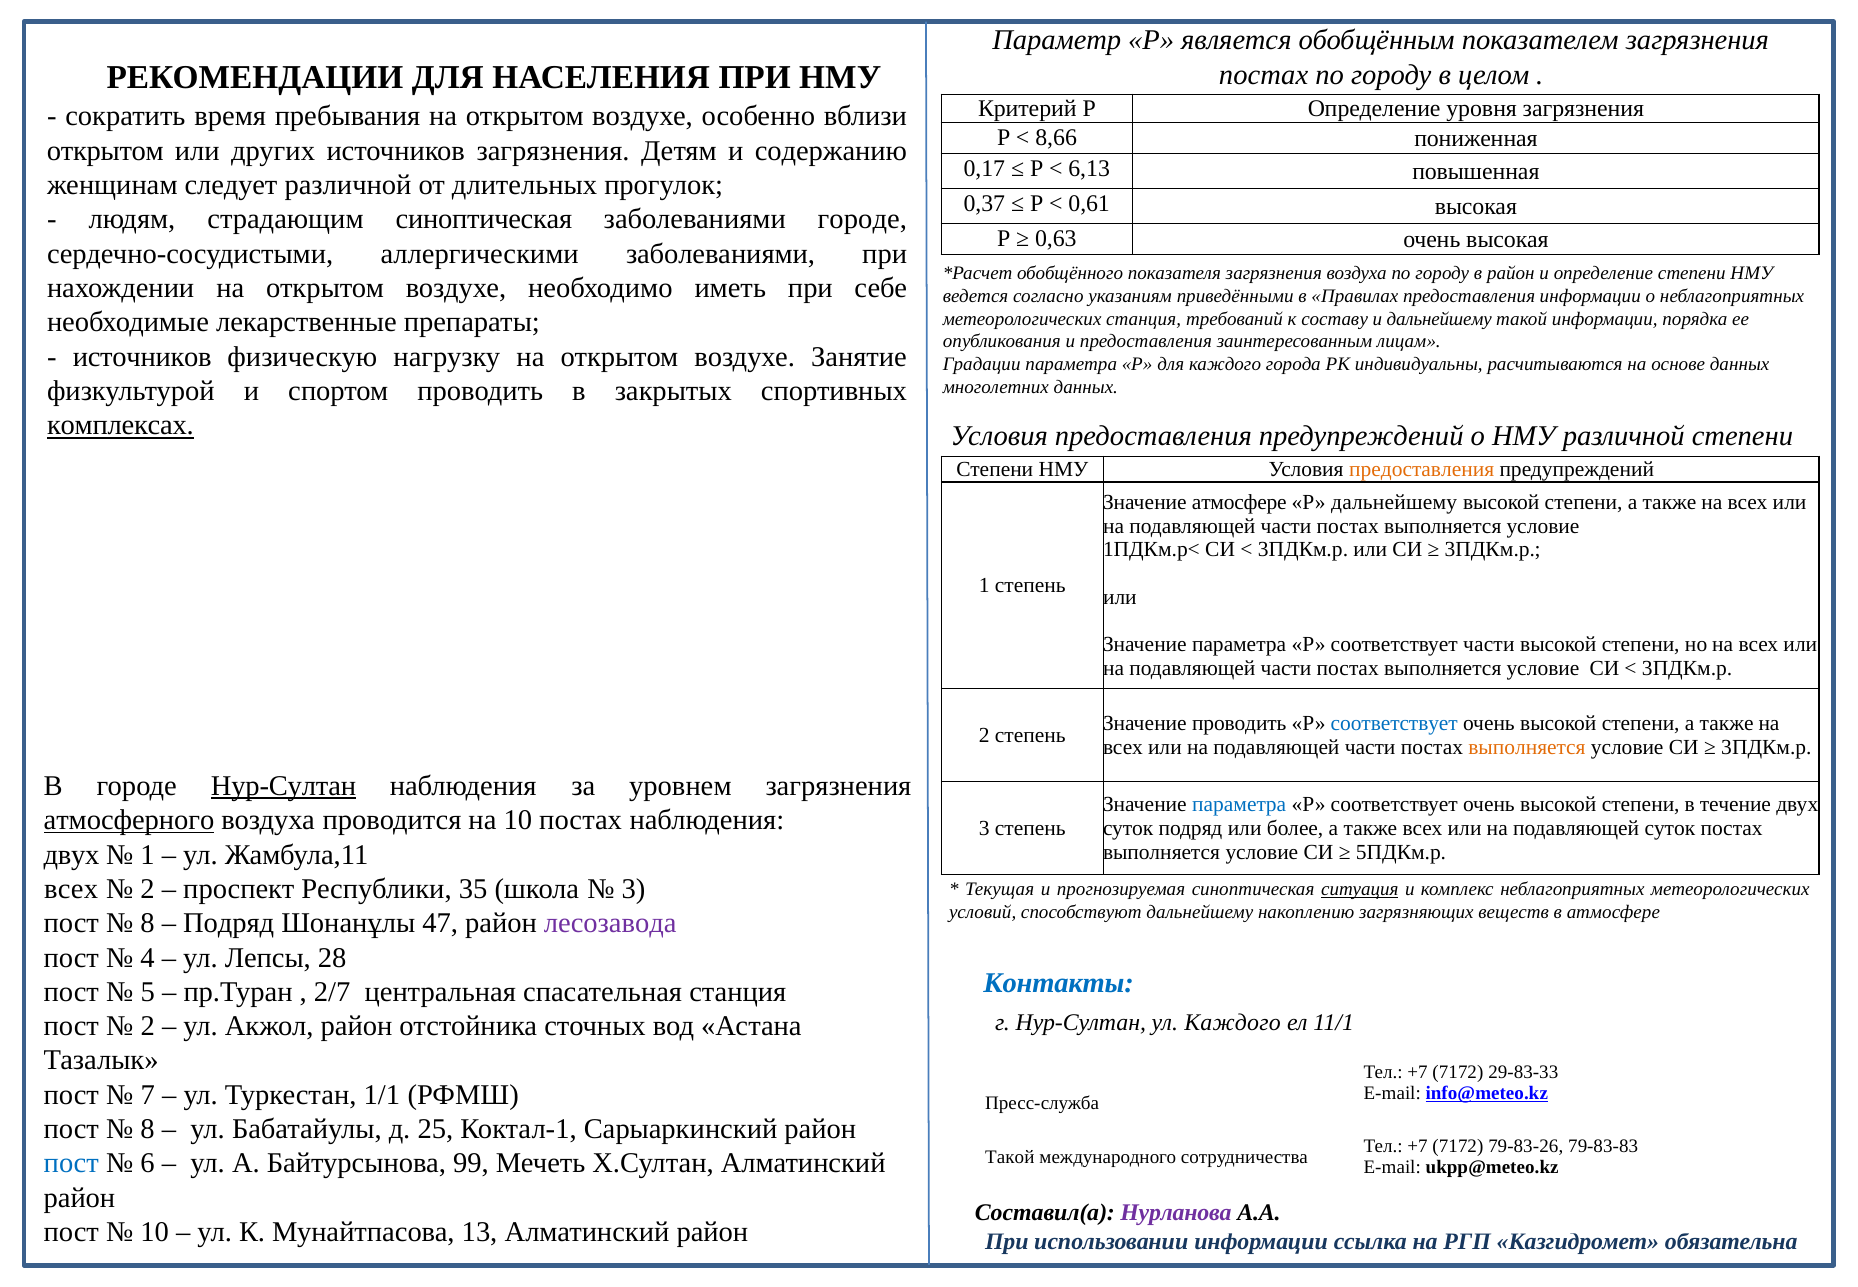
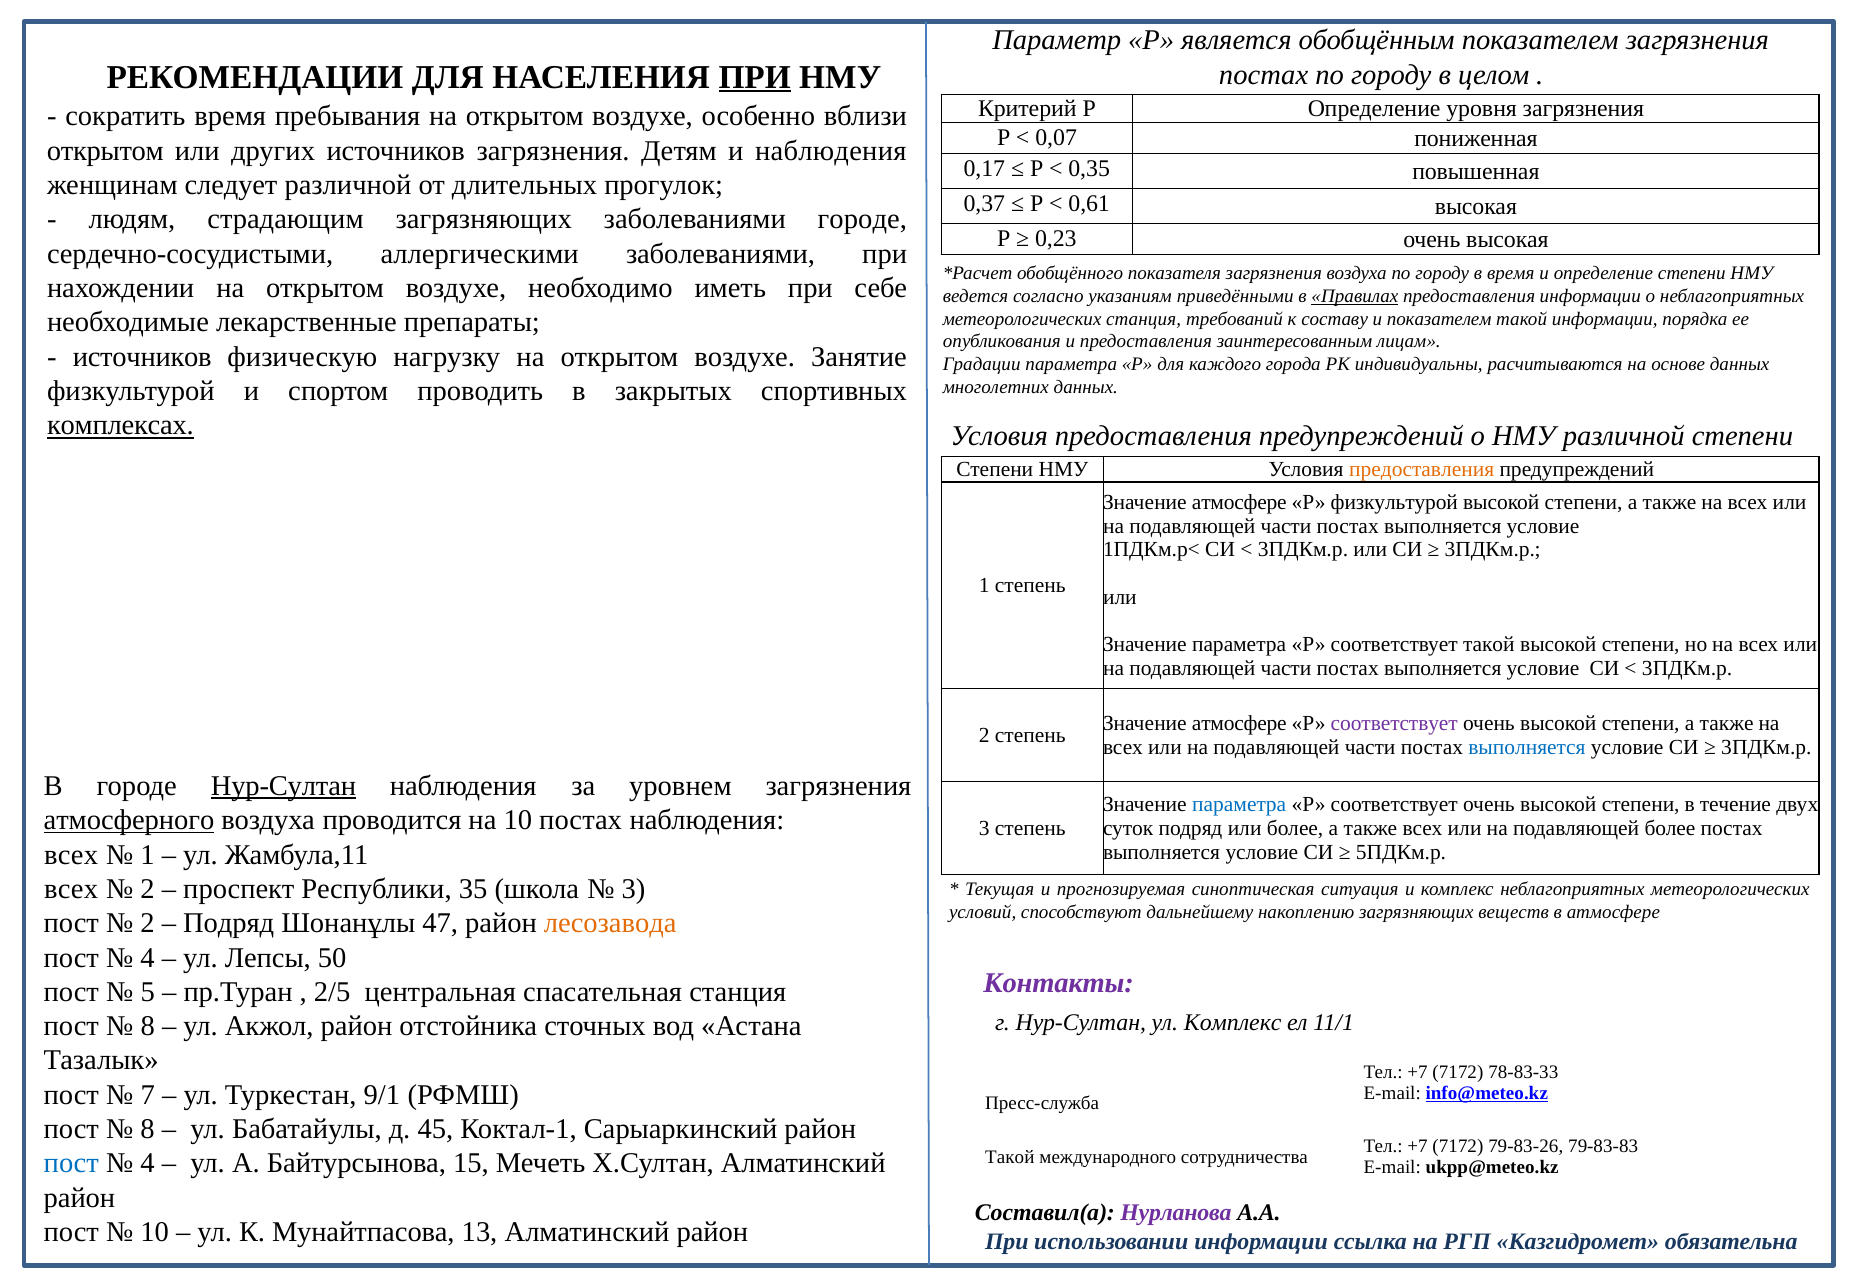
ПРИ underline: none -> present (755, 77)
8,66: 8,66 -> 0,07 (1056, 138)
и содержанию: содержанию -> наблюдения (831, 151)
6,13: 6,13 -> 0,35 (1089, 169)
страдающим синоптическая: синоптическая -> загрязняющих (484, 219)
0,63: 0,63 -> 0,23 (1056, 239)
в район: район -> время (1511, 273)
Правилах underline: none -> present (1355, 296)
и дальнейшему: дальнейшему -> показателем (1439, 319)
Р дальнейшему: дальнейшему -> физкультурой (1394, 502)
соответствует части: части -> такой (1489, 644)
проводить: проводить -> атмосфере (1239, 723)
соответствует colour: blue -> purple (1394, 723)
выполняется colour: orange -> blue (1527, 747)
подавляющей суток: суток -> более (1670, 828)
двух: двух -> всех (71, 854)
ситуация underline: present -> none (1360, 889)
8: 8 -> 2 (148, 923)
лесозавода colour: purple -> orange (610, 923)
28: 28 -> 50 (332, 957)
Контакты colour: blue -> purple (1059, 982)
2/7: 2/7 -> 2/5 (332, 991)
ул Каждого: Каждого -> Комплекс (1233, 1022)
2: 2 -> 8 (148, 1026)
29-83-33: 29-83-33 -> 78-83-33 (1523, 1071)
1/1: 1/1 -> 9/1 (382, 1094)
25: 25 -> 45 (435, 1129)
6: 6 -> 4 (148, 1163)
99: 99 -> 15 (471, 1163)
